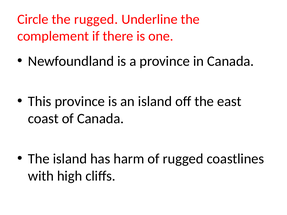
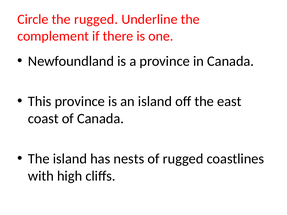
harm: harm -> nests (129, 159)
